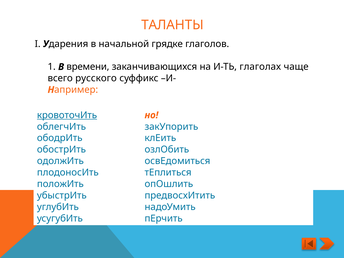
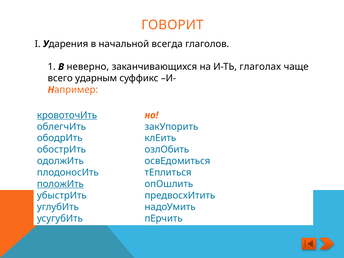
ТАЛАНТЫ: ТАЛАНТЫ -> ГОВОРИТ (172, 25)
грядке: грядке -> всегда (167, 44)
времени: времени -> неверно (88, 67)
русского: русского -> ударным (96, 78)
положИть underline: none -> present (60, 184)
